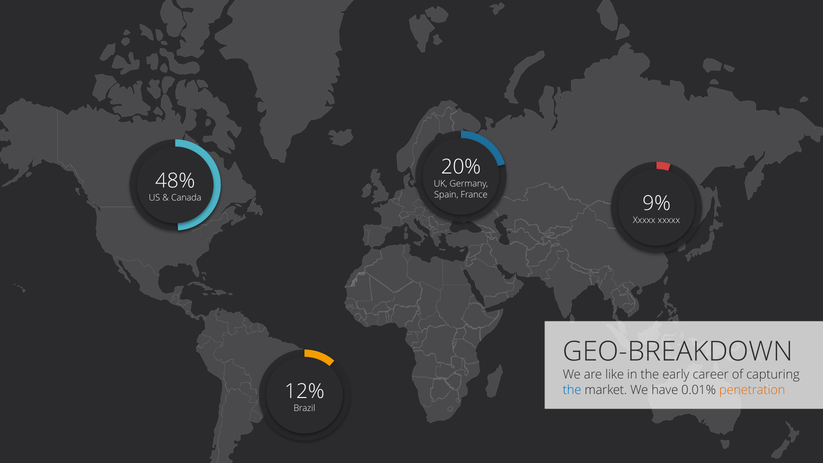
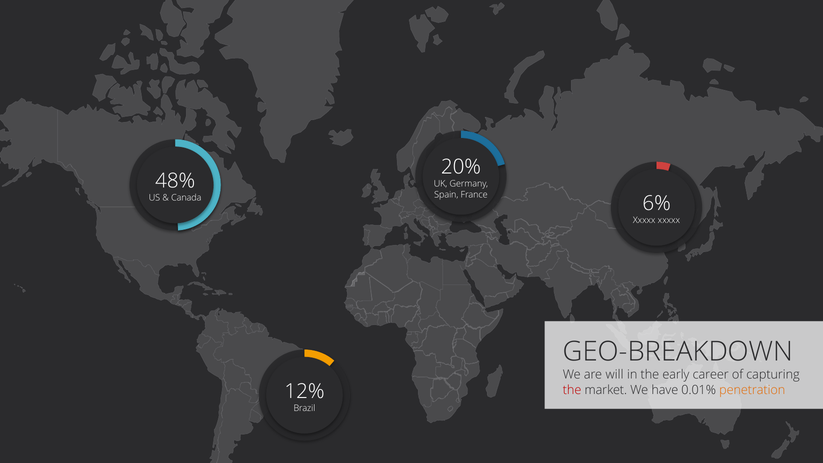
9%: 9% -> 6% (657, 203)
like: like -> will (615, 375)
the colour: blue -> red (572, 390)
